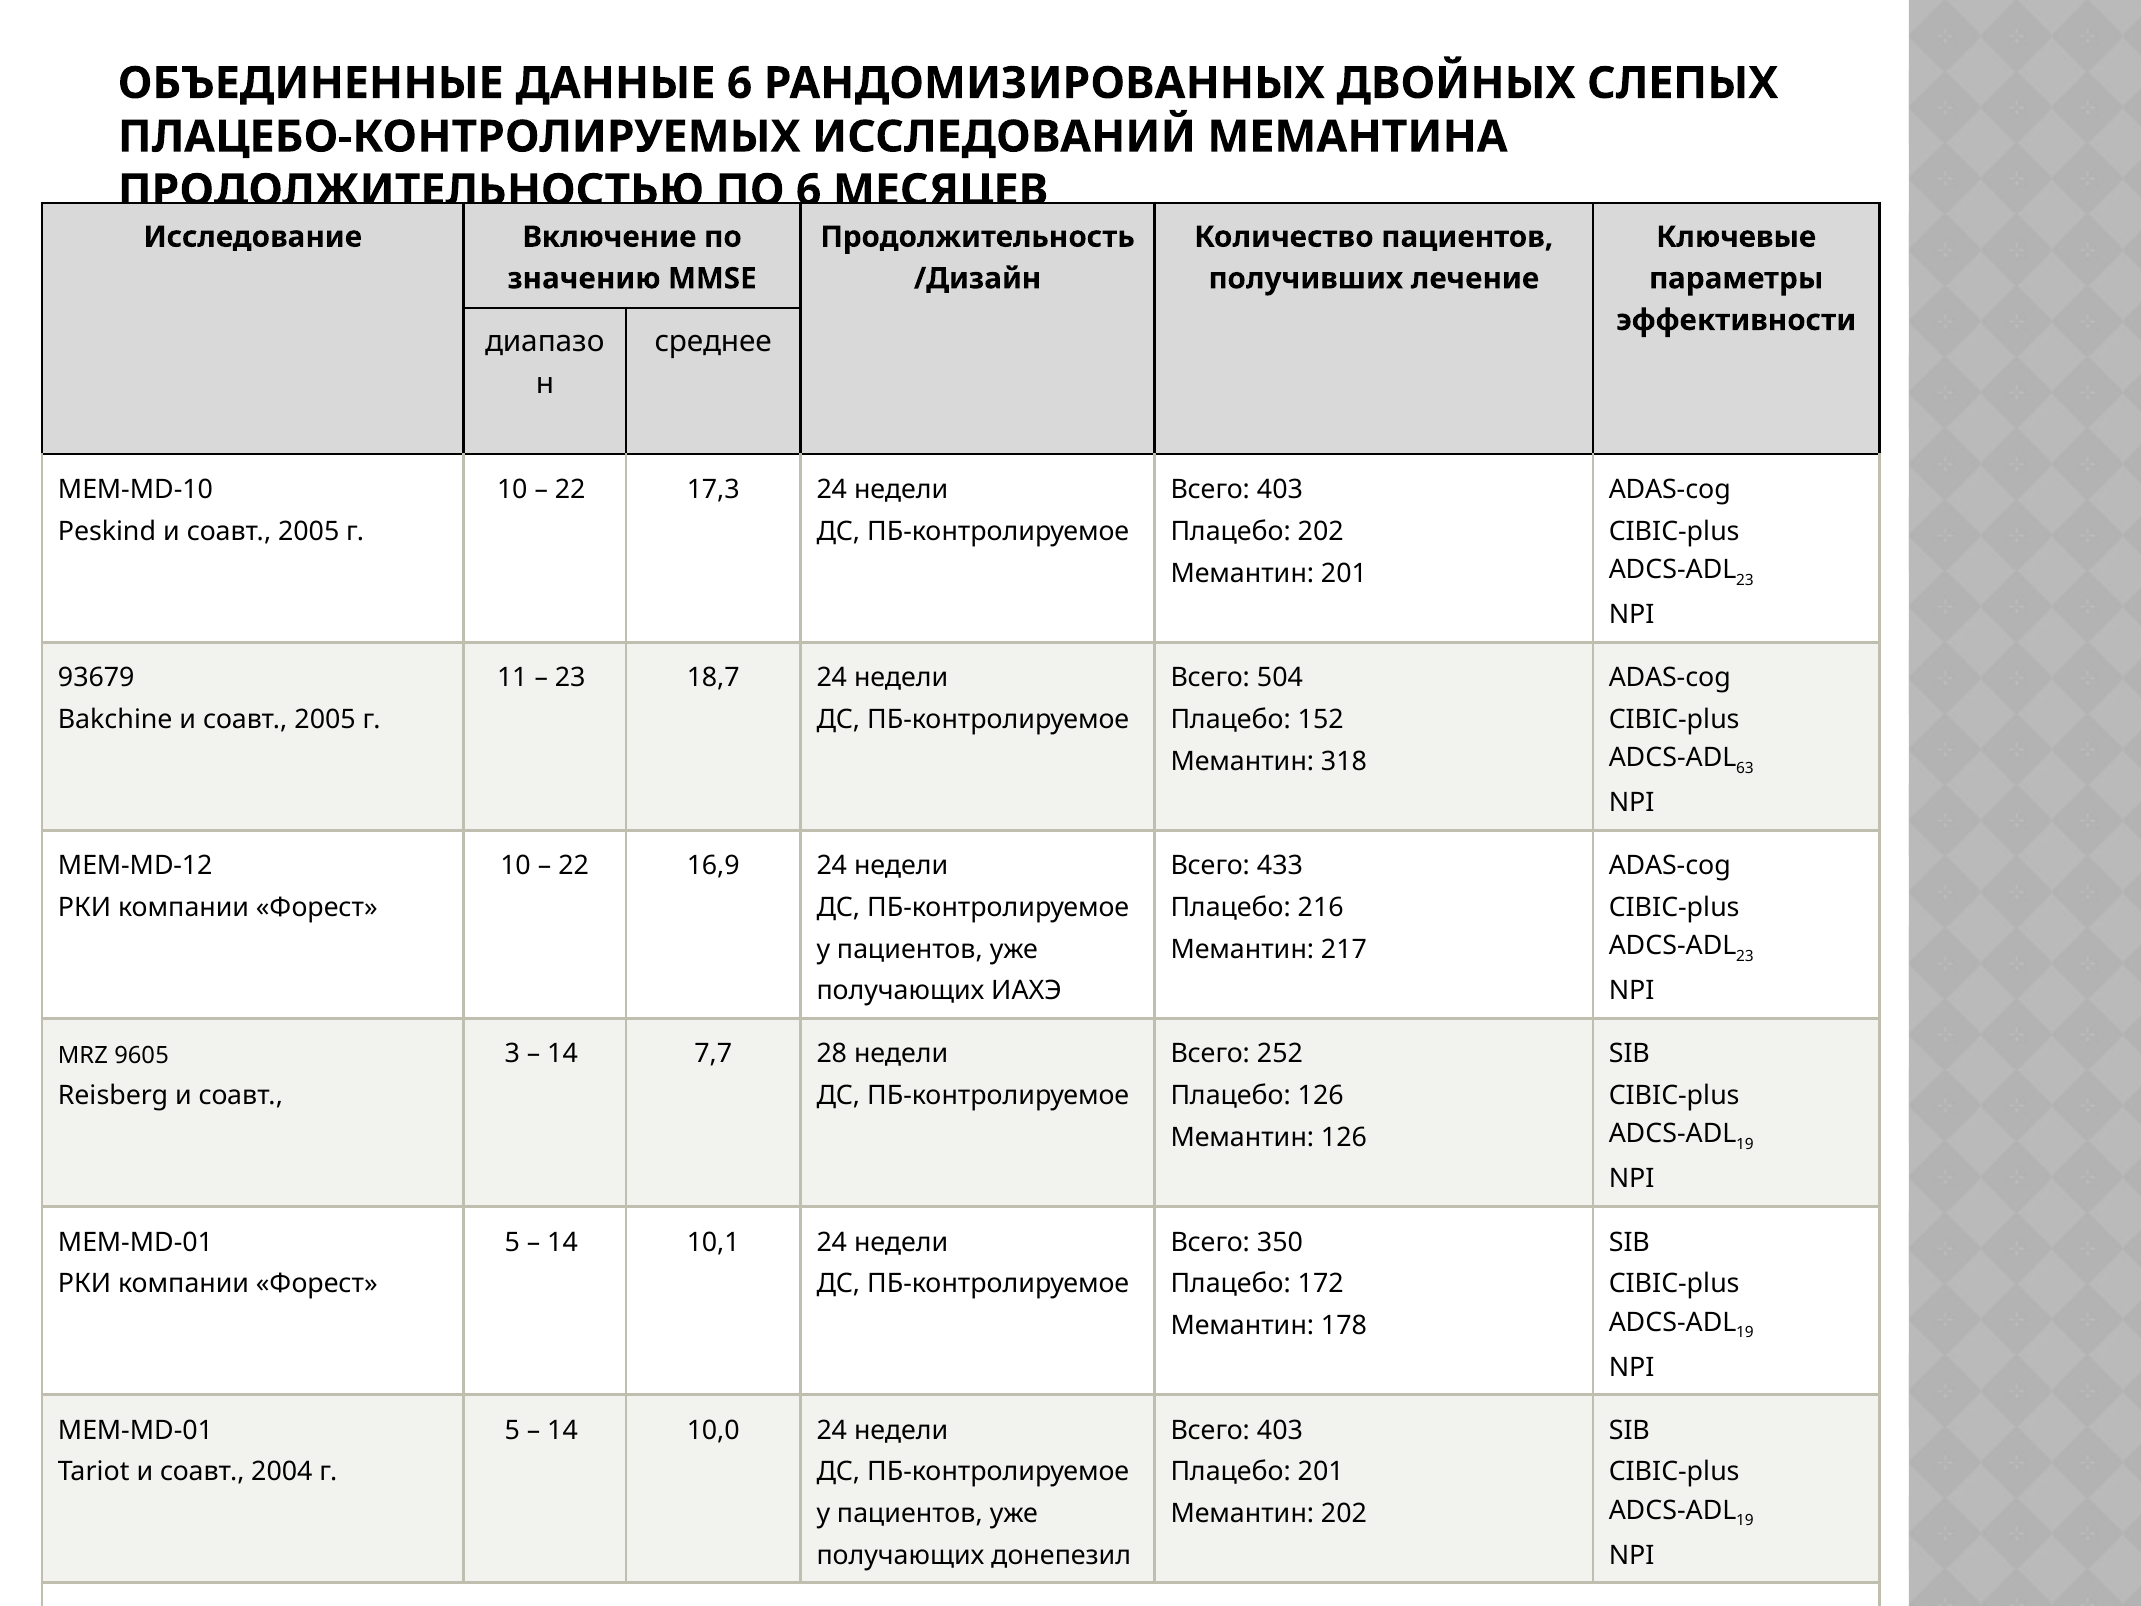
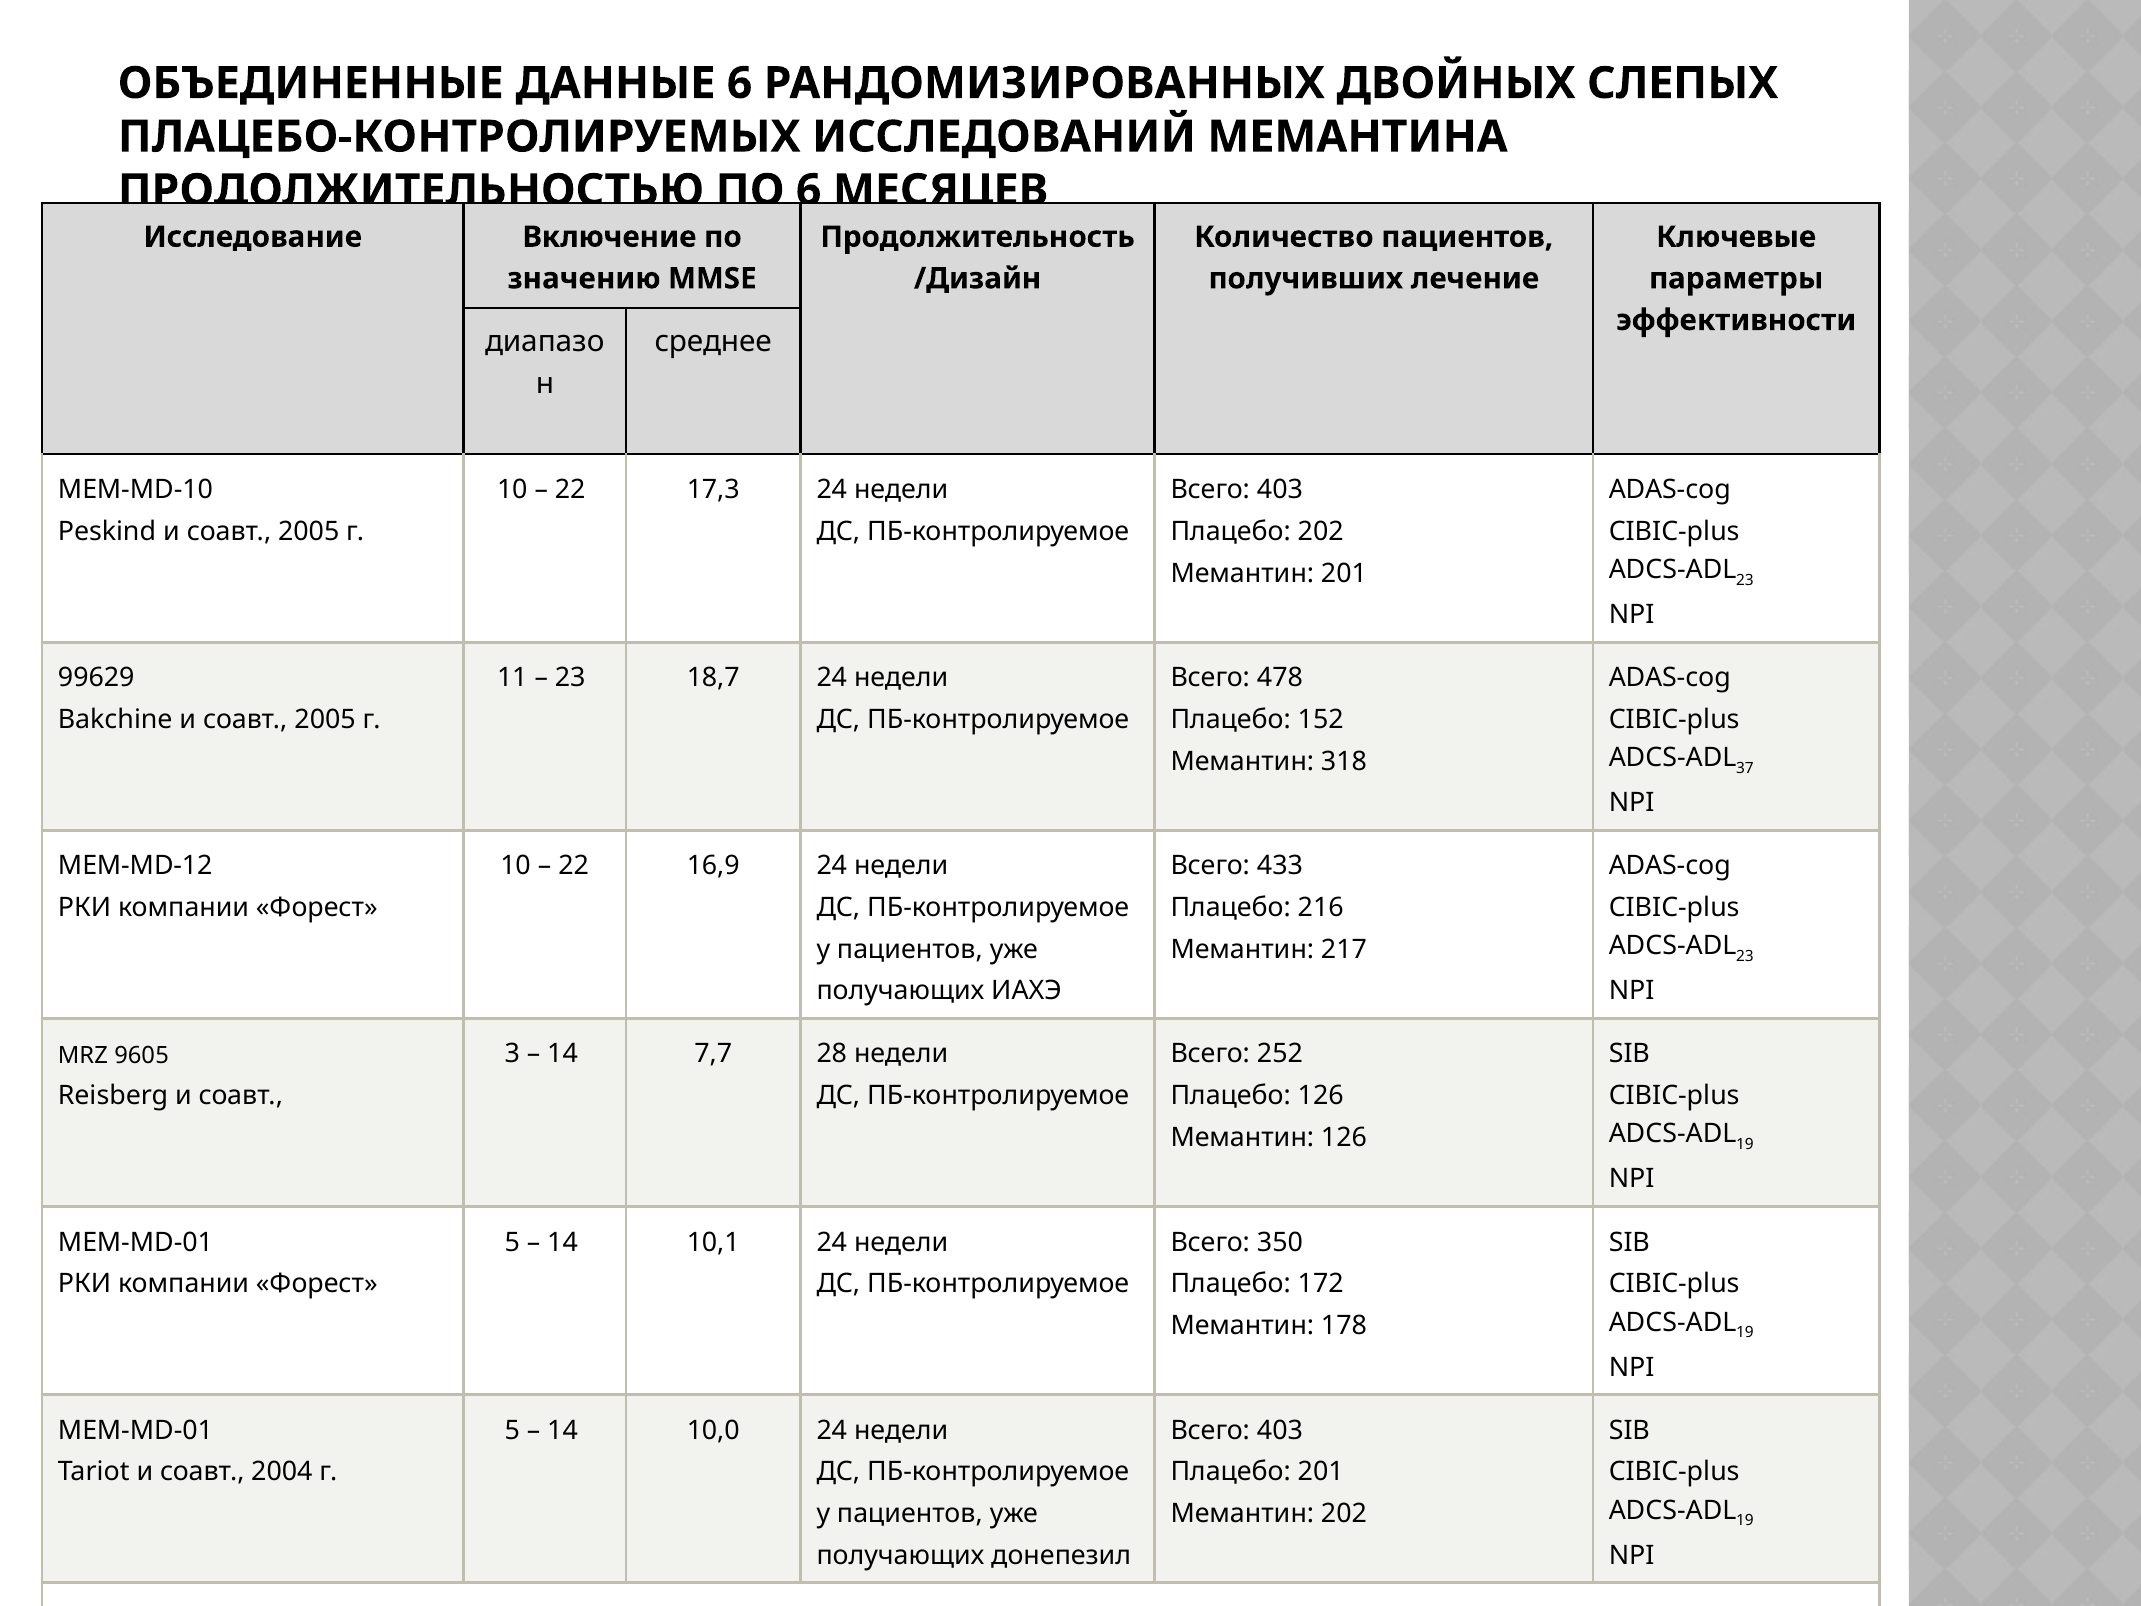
93679: 93679 -> 99629 (96, 678)
504: 504 -> 478 (1280, 678)
63: 63 -> 37 (1745, 768)
